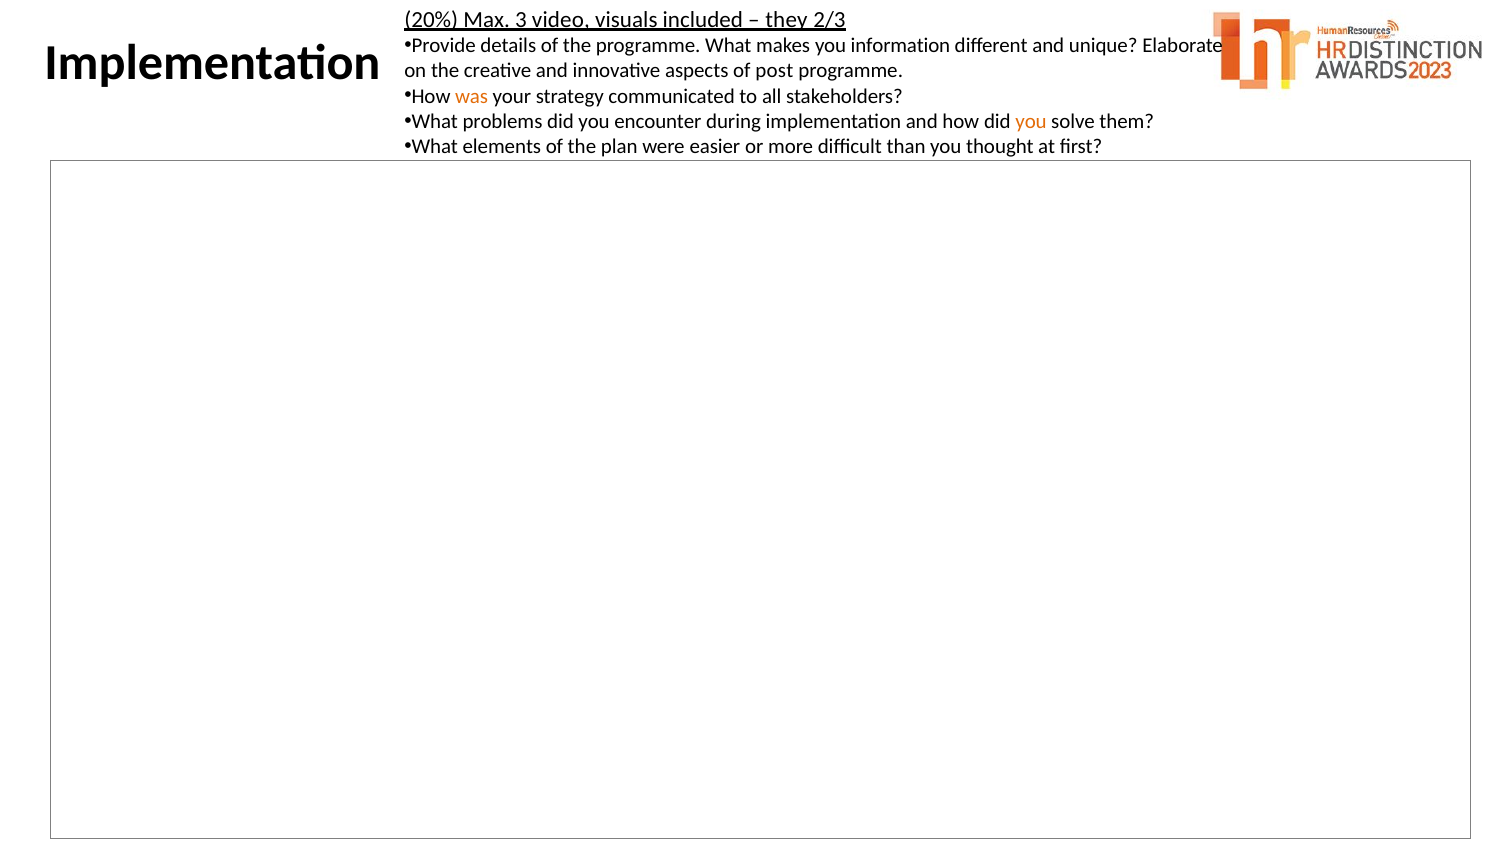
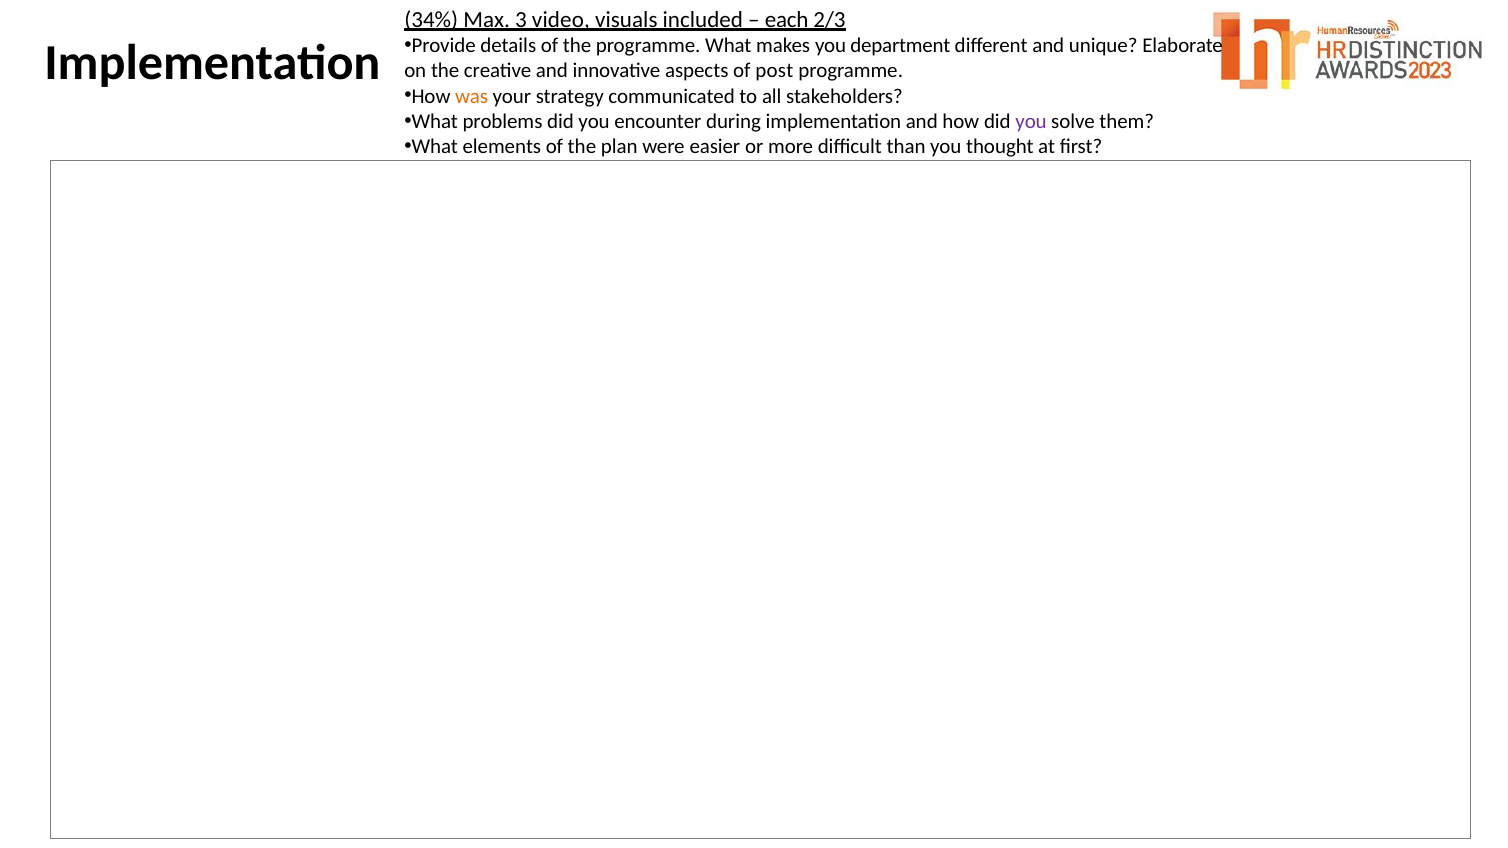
20%: 20% -> 34% (431, 20)
they: they -> each (787, 20)
information: information -> department (900, 46)
you colour: orange -> purple (1031, 121)
